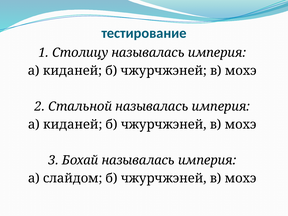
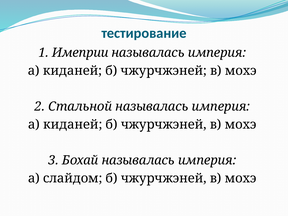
Столицу: Столицу -> Имеприи (80, 53)
